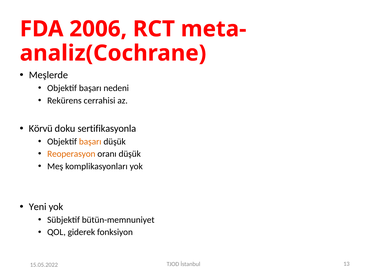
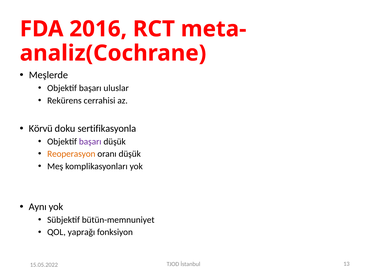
2006: 2006 -> 2016 (98, 29)
nedeni: nedeni -> uluslar (116, 88)
başarı colour: orange -> purple (90, 142)
Yeni: Yeni -> Aynı (38, 207)
giderek: giderek -> yaprağı (81, 232)
